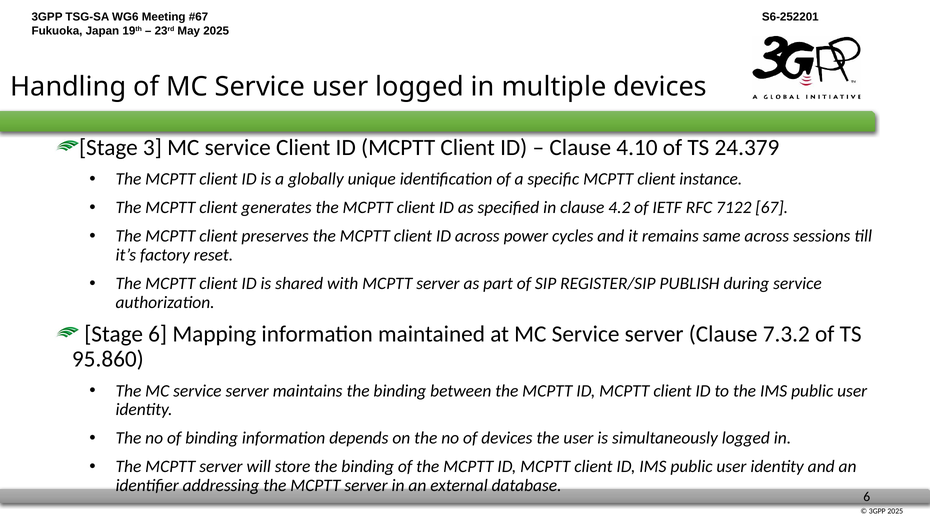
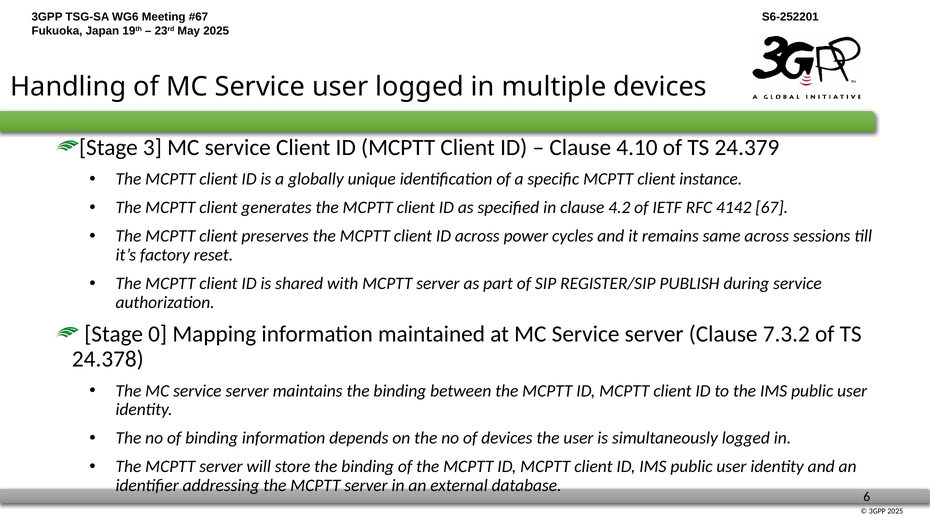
7122: 7122 -> 4142 (734, 208)
Stage 6: 6 -> 0 (158, 334)
95.860: 95.860 -> 24.378 (108, 359)
